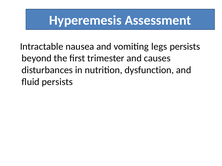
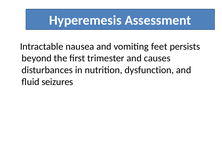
legs: legs -> feet (159, 47)
fluid persists: persists -> seizures (57, 82)
